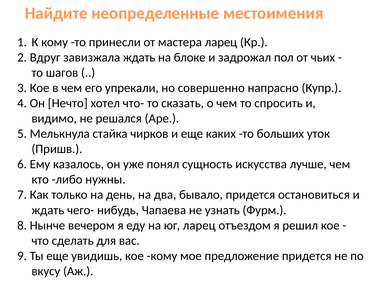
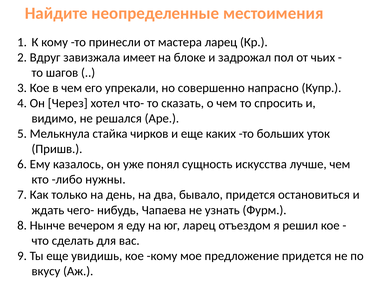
завизжала ждать: ждать -> имеет (139, 57)
Нечто: Нечто -> Через (68, 103)
